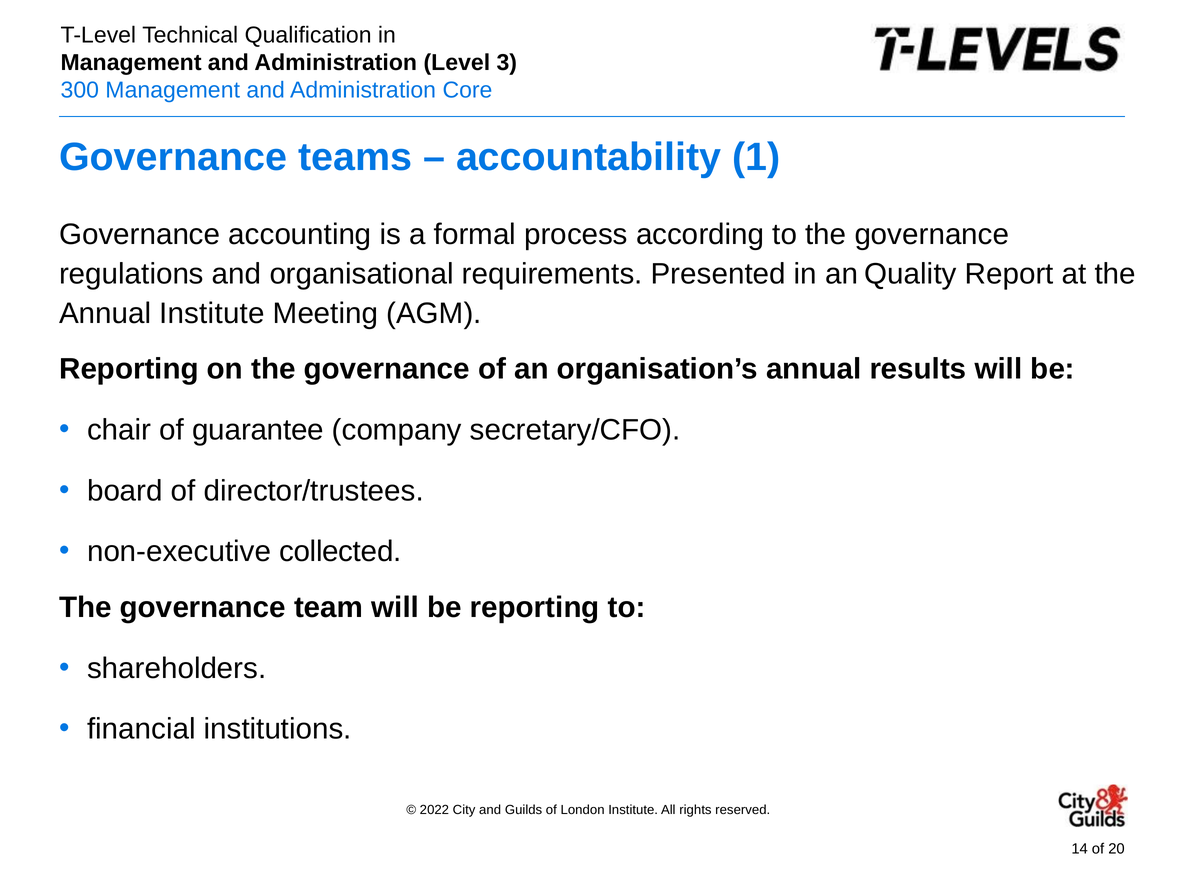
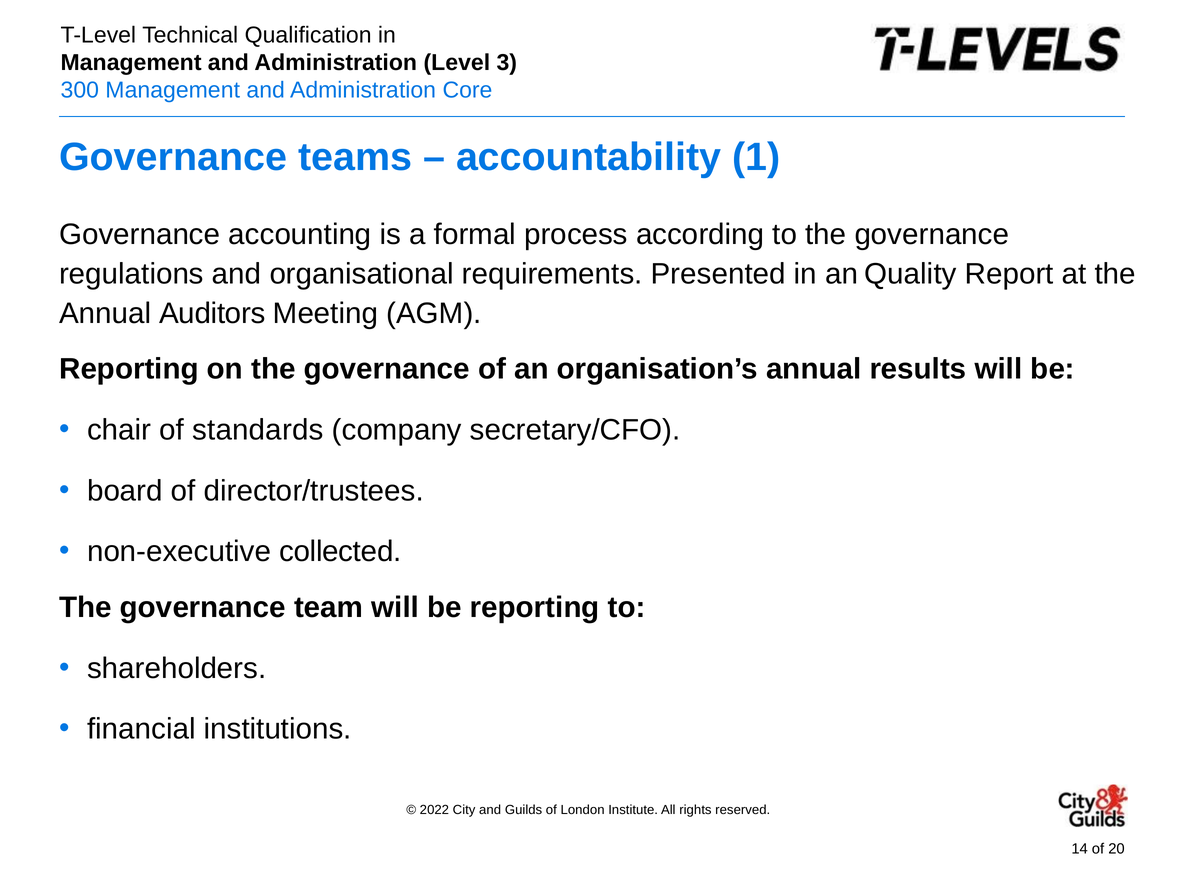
Annual Institute: Institute -> Auditors (212, 313)
guarantee: guarantee -> standards (258, 430)
